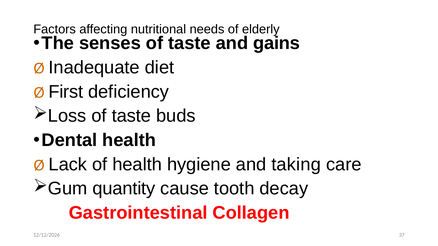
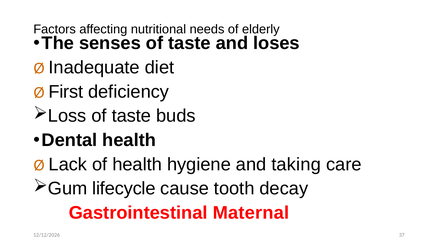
gains: gains -> loses (277, 43)
quantity: quantity -> lifecycle (124, 189)
Collagen: Collagen -> Maternal (251, 213)
